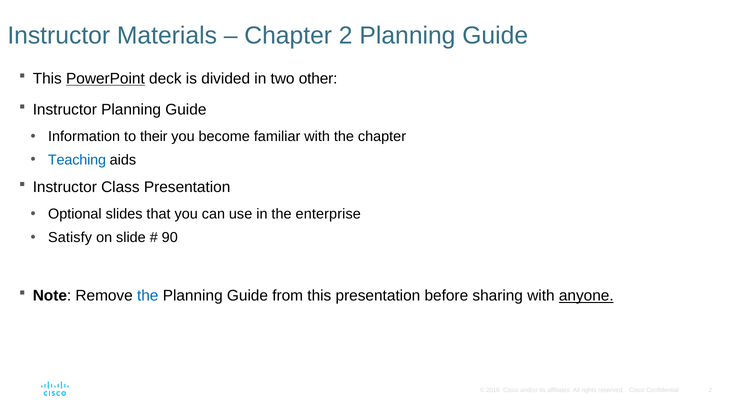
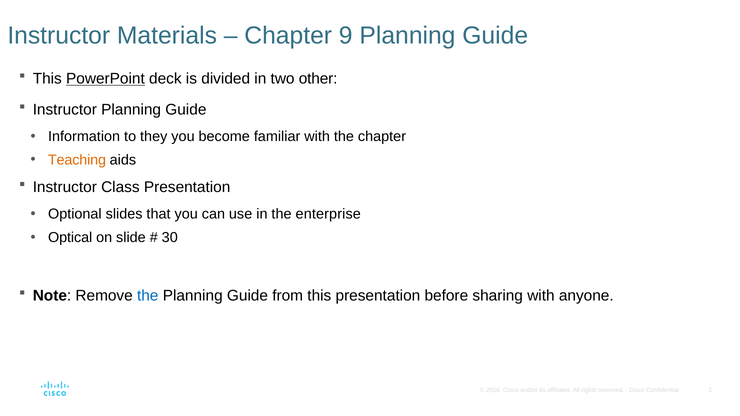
Chapter 2: 2 -> 9 (346, 36)
their: their -> they (154, 137)
Teaching colour: blue -> orange (77, 160)
Satisfy: Satisfy -> Optical (70, 238)
90: 90 -> 30 (170, 238)
anyone underline: present -> none (586, 296)
